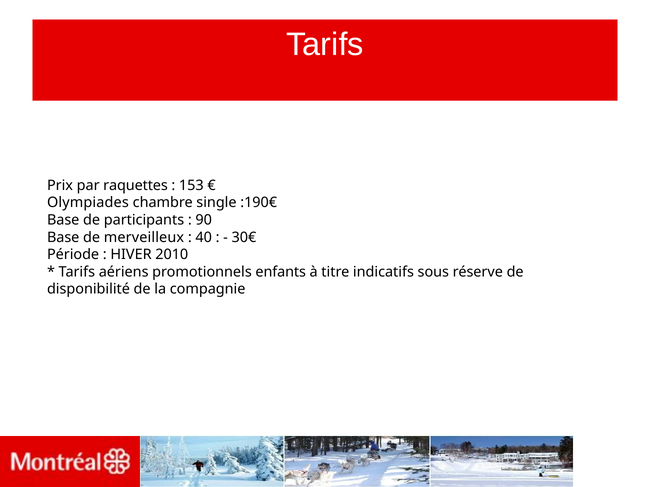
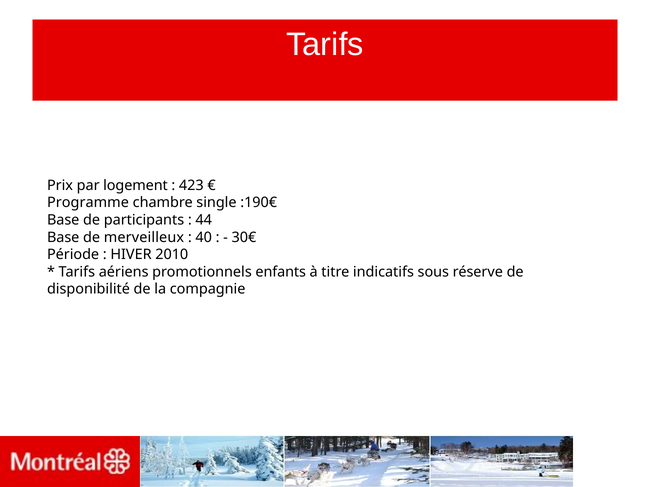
raquettes: raquettes -> logement (136, 186)
153: 153 -> 423 (191, 186)
Olympiades: Olympiades -> Programme (88, 203)
90: 90 -> 44 (204, 220)
